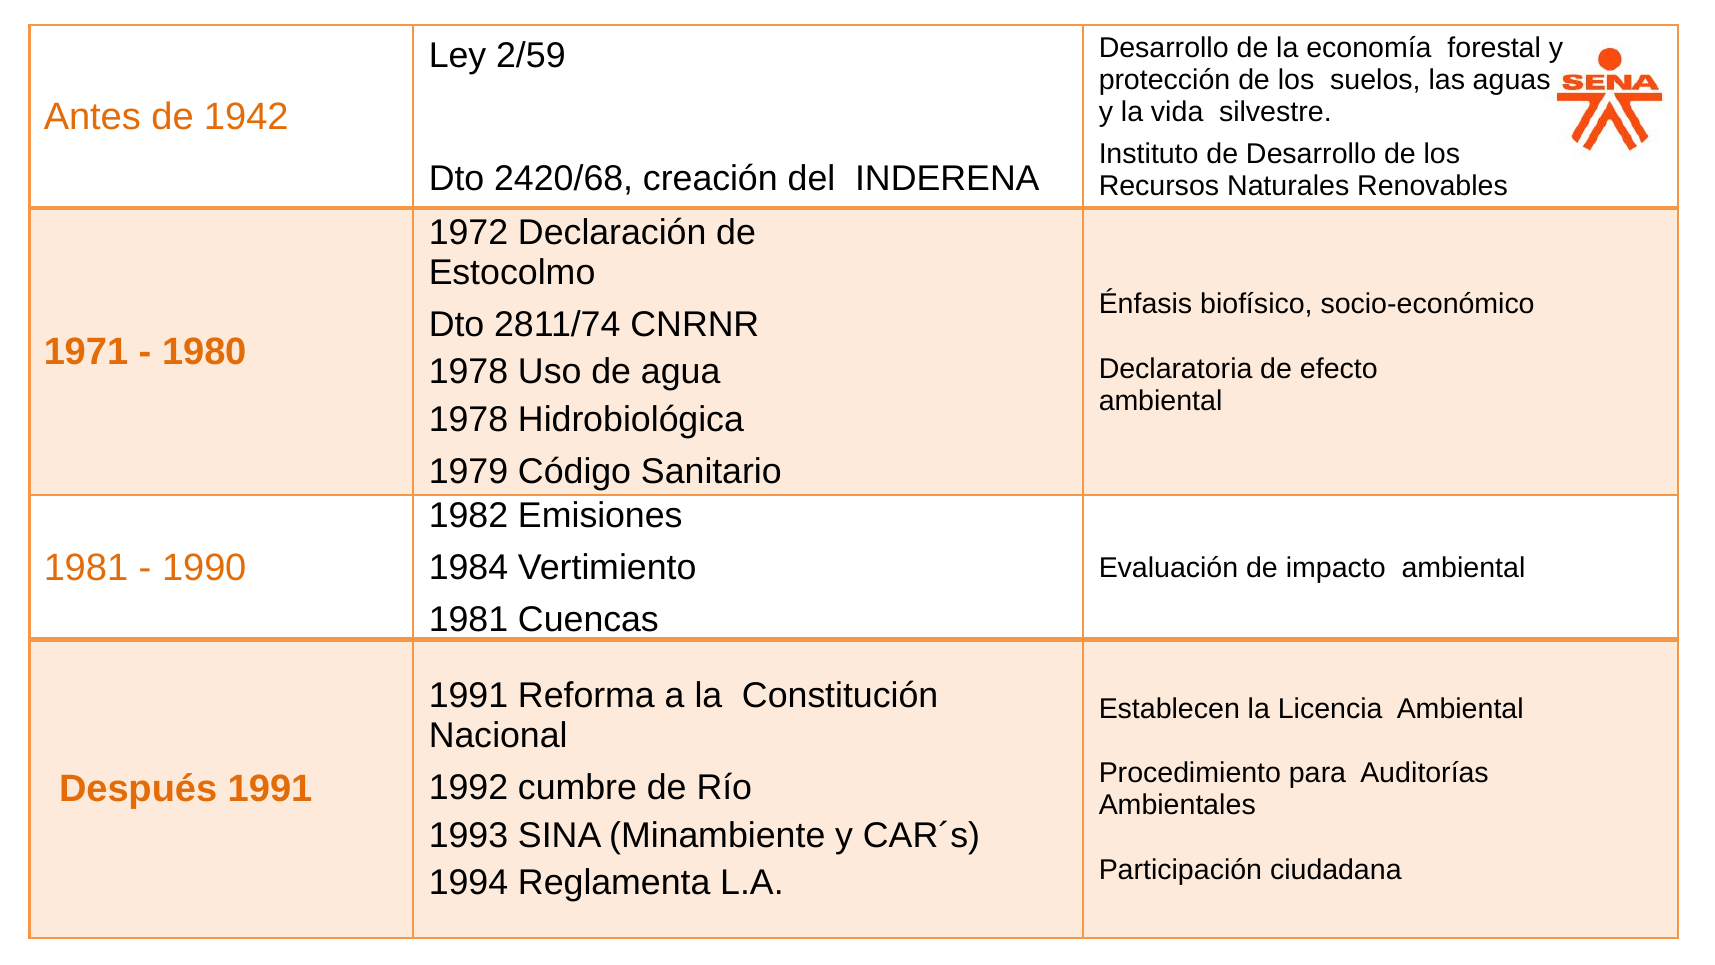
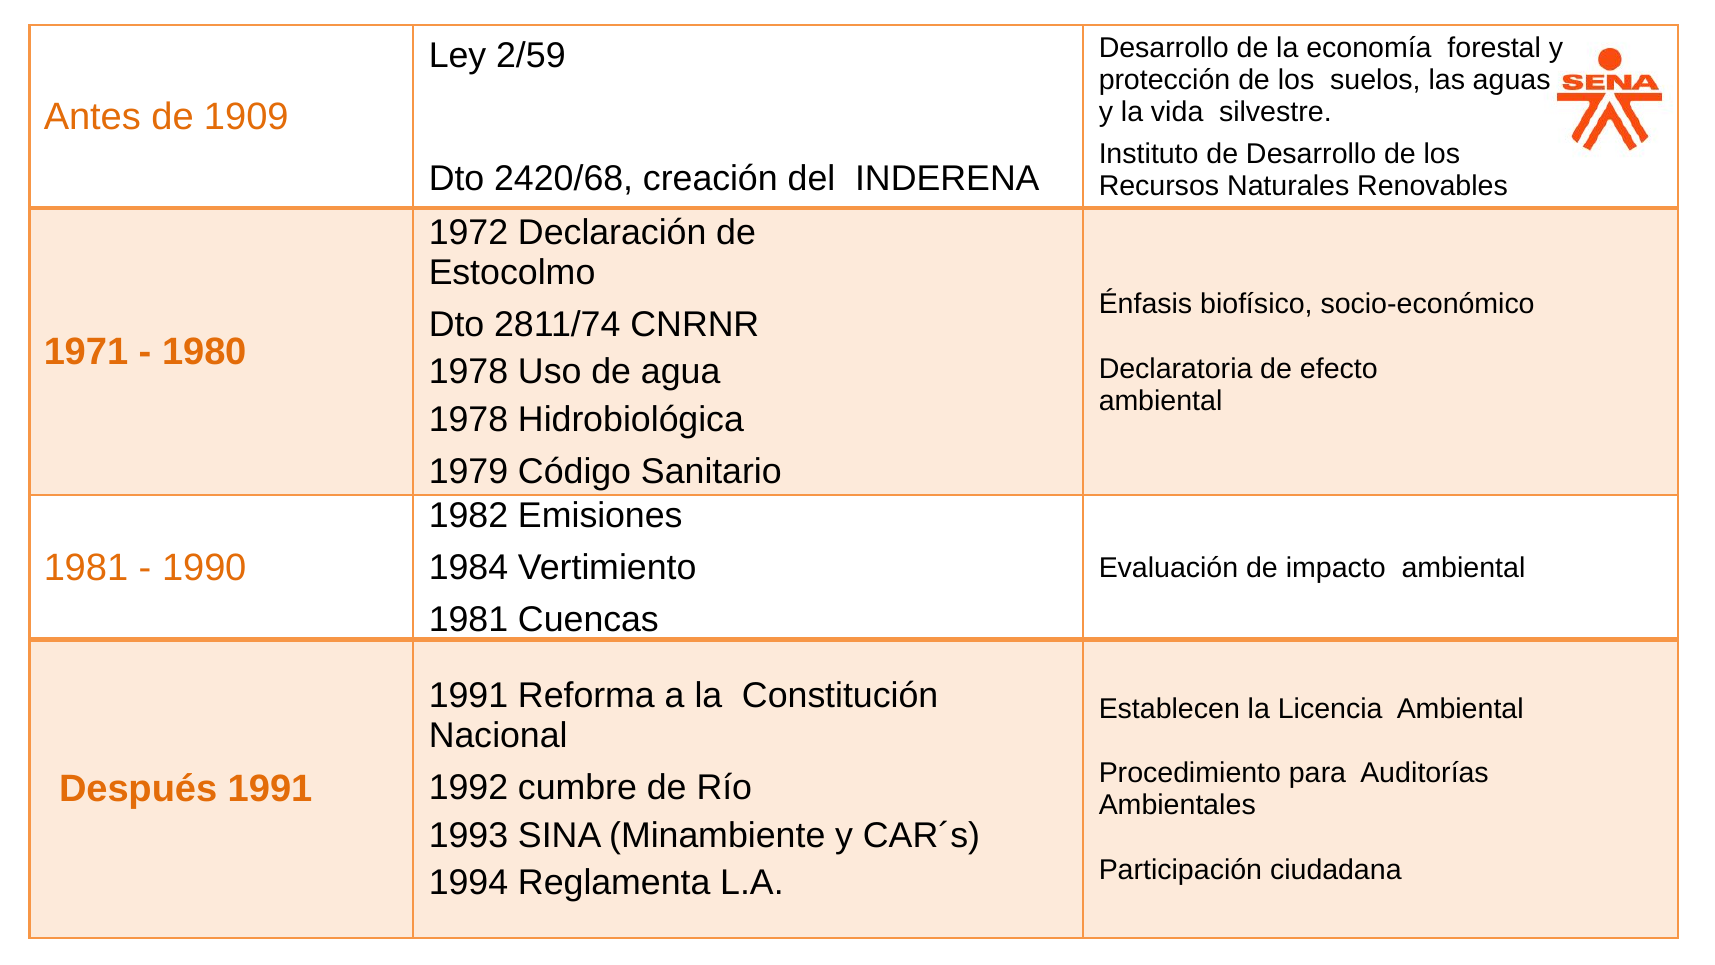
1942: 1942 -> 1909 (246, 117)
